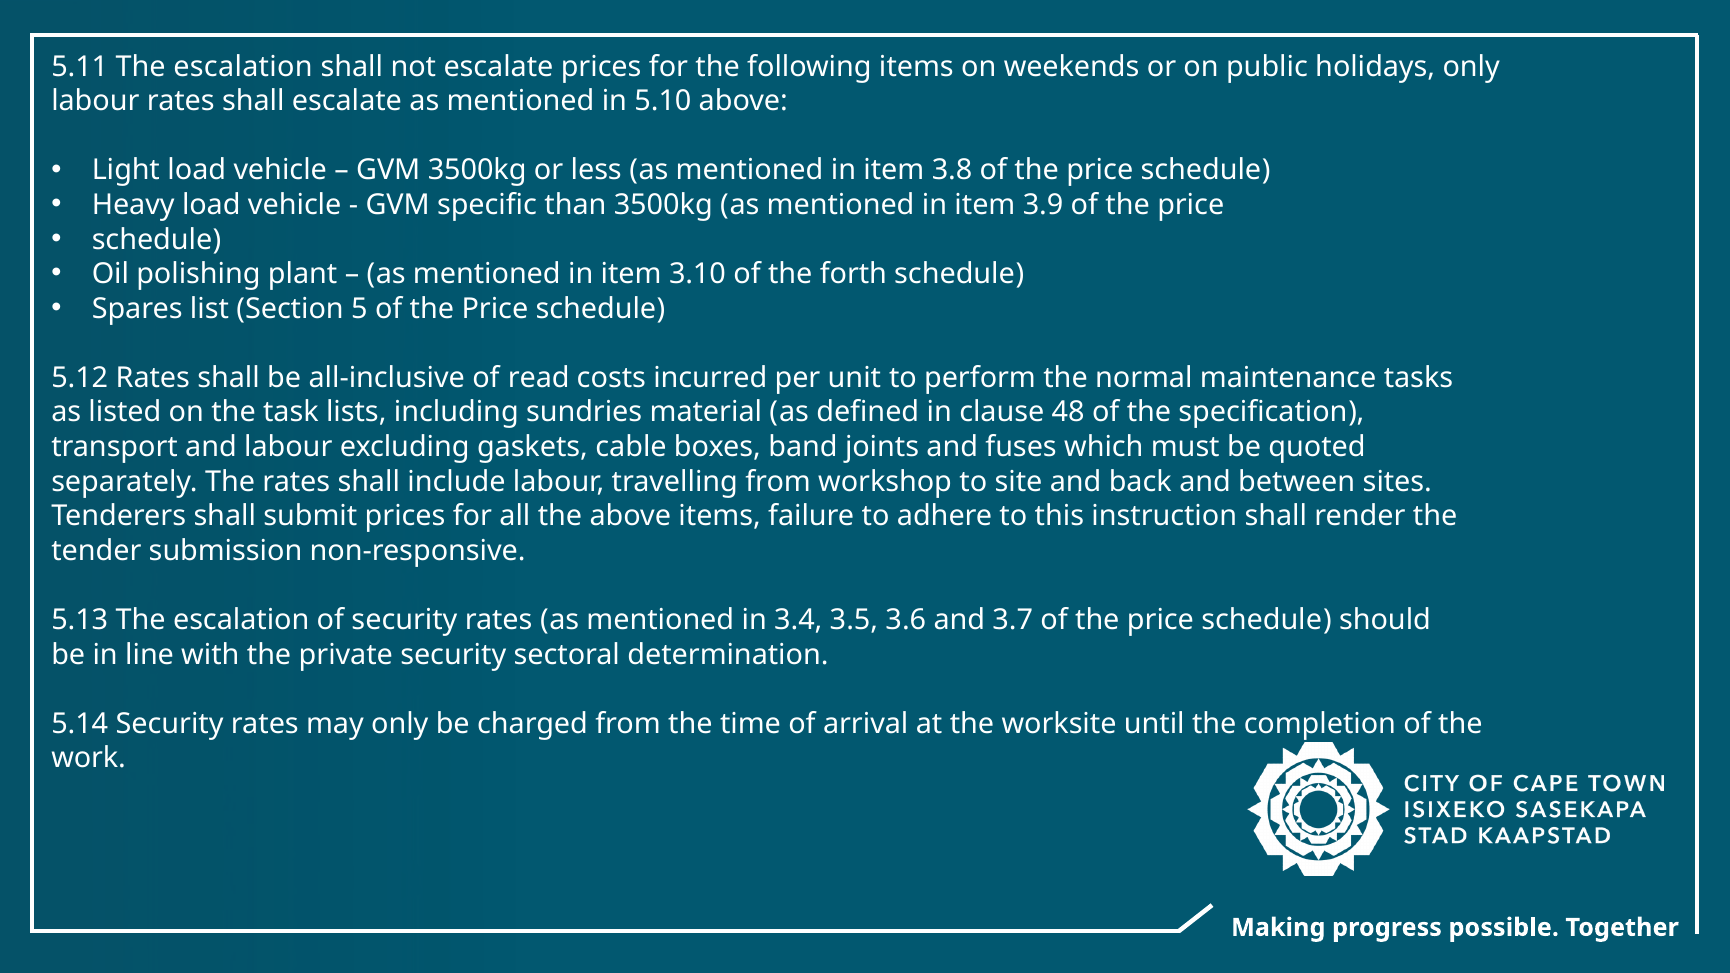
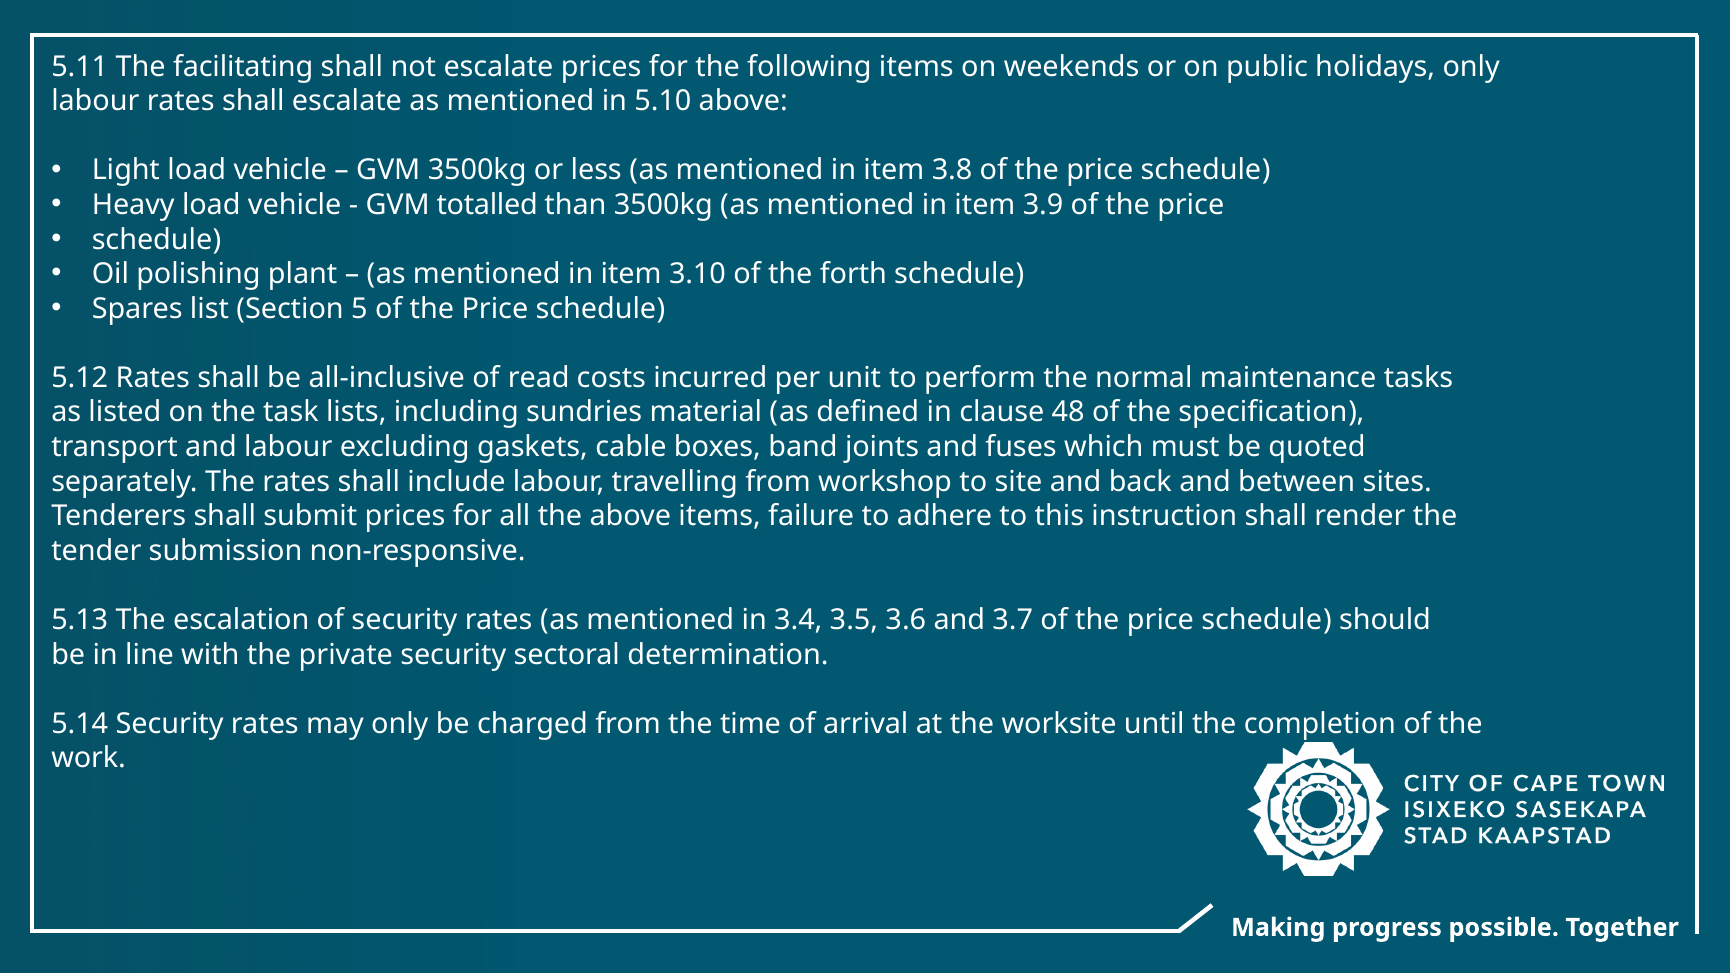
5.11 The escalation: escalation -> facilitating (243, 67)
specific: specific -> totalled (487, 205)
